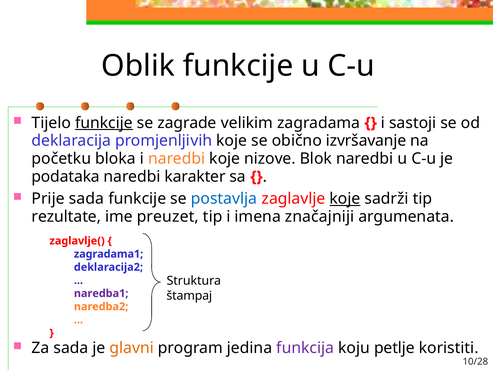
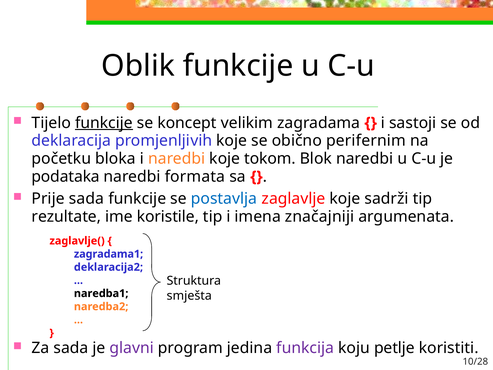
zagrade: zagrade -> koncept (187, 123)
izvršavanje: izvršavanje -> perifernim (366, 141)
nizove: nizove -> tokom (270, 159)
karakter: karakter -> formata (195, 177)
koje underline: present -> none (345, 199)
preuzet: preuzet -> koristile (168, 217)
naredba1 colour: purple -> black (101, 293)
štampaj: štampaj -> smješta (189, 295)
glavni colour: orange -> purple (132, 348)
